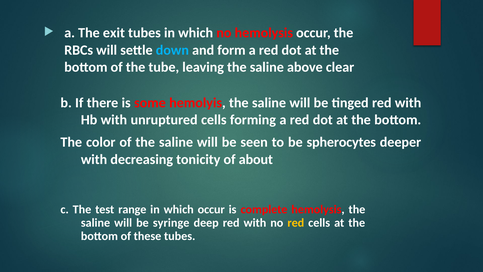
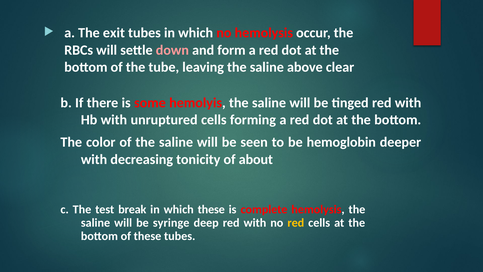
down colour: light blue -> pink (172, 50)
spherocytes: spherocytes -> hemoglobin (341, 142)
range: range -> break (132, 209)
which occur: occur -> these (211, 209)
